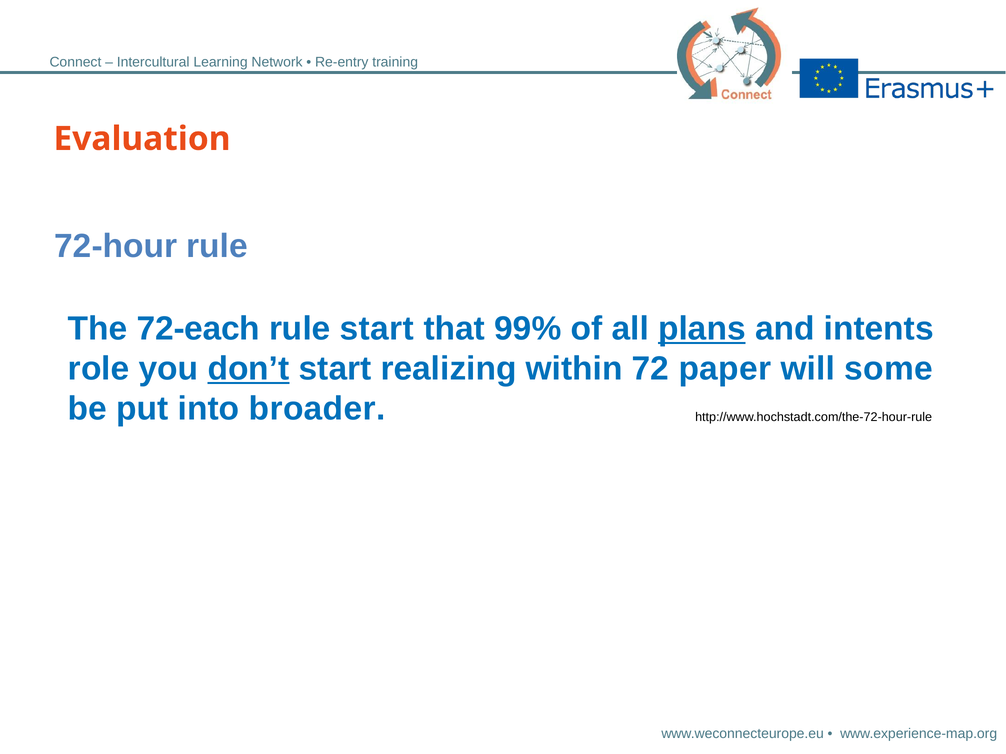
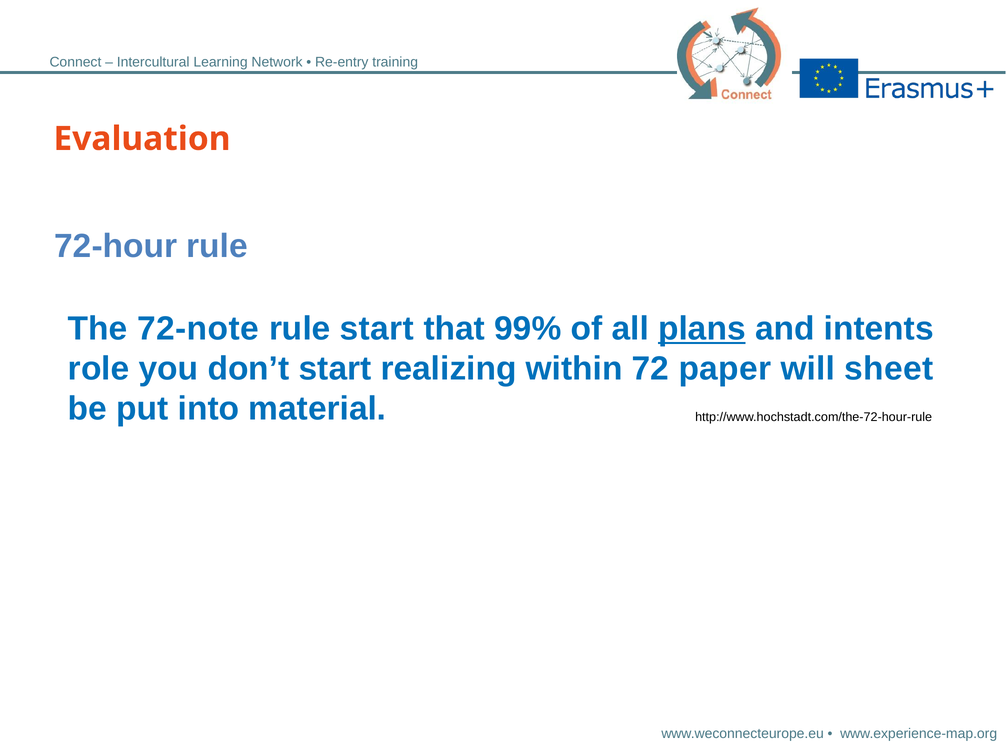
72-each: 72-each -> 72-note (198, 329)
don’t underline: present -> none (248, 369)
some: some -> sheet (889, 369)
broader: broader -> material (317, 409)
